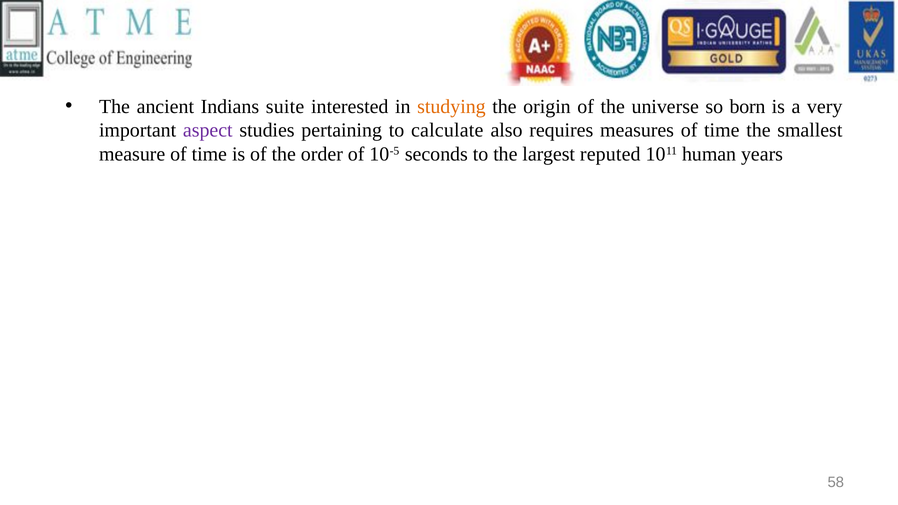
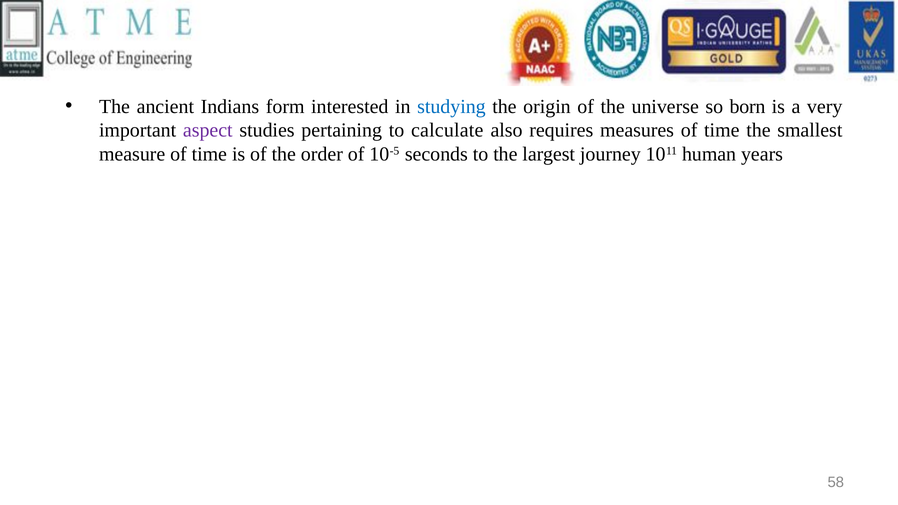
suite: suite -> form (285, 107)
studying colour: orange -> blue (451, 107)
reputed: reputed -> journey (610, 154)
